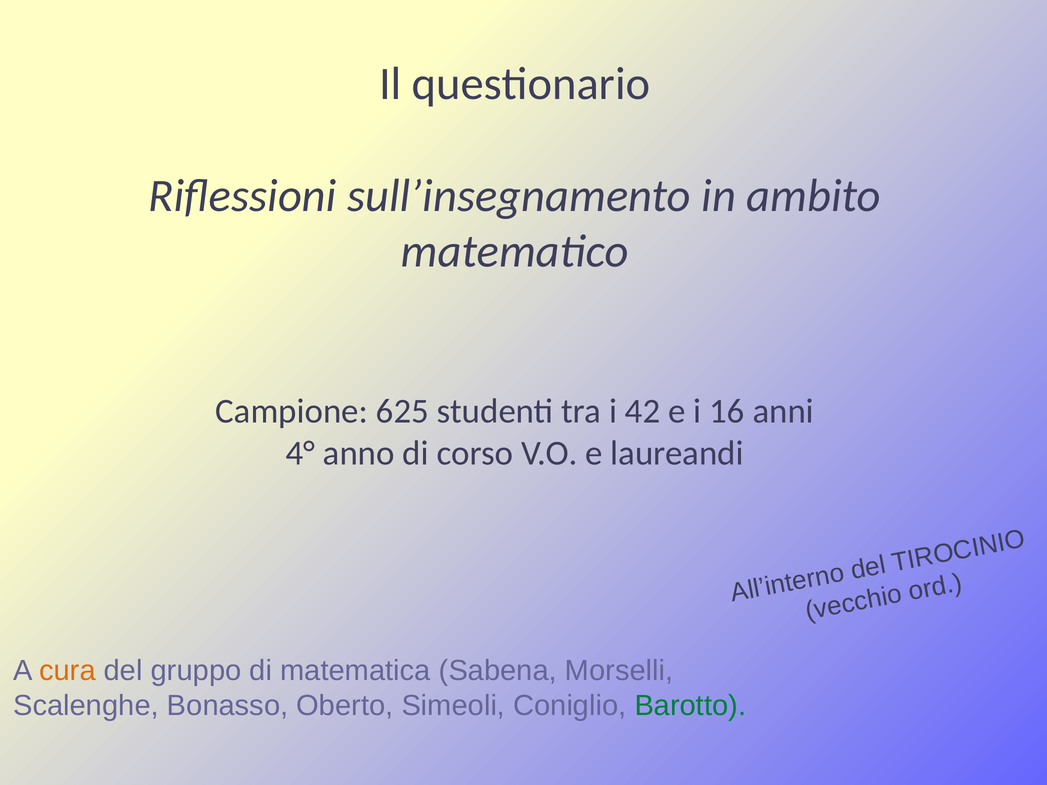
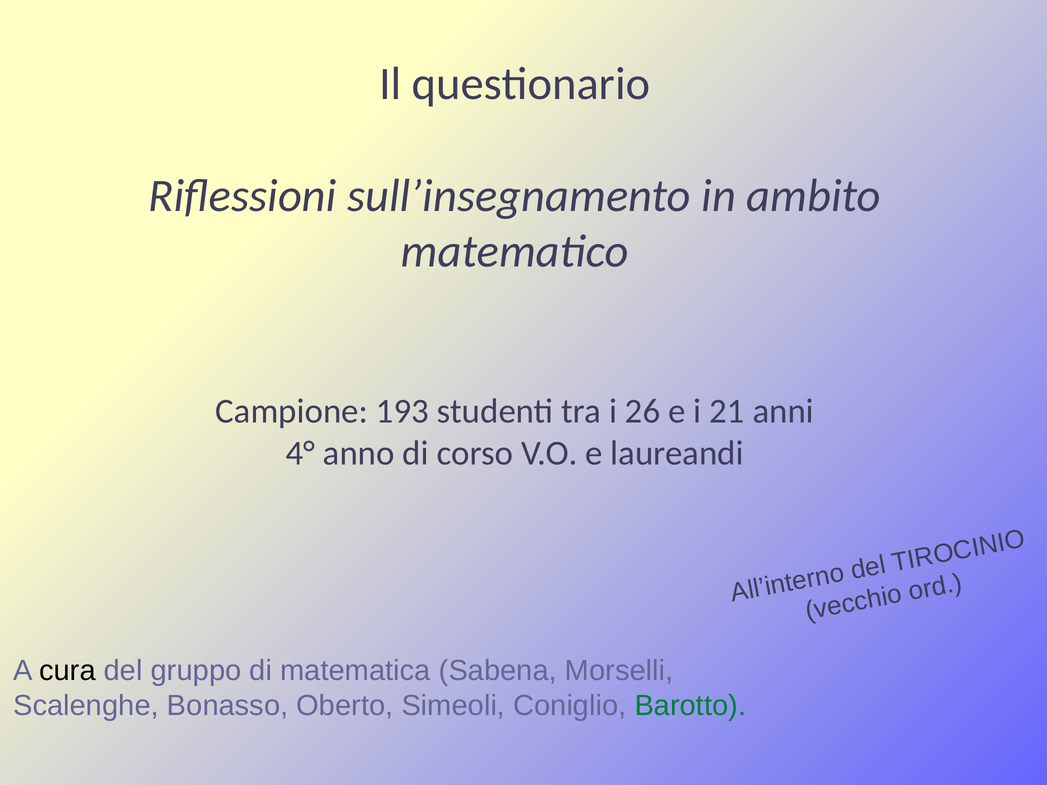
625: 625 -> 193 (402, 411)
42: 42 -> 26 (643, 411)
16: 16 -> 21 (727, 411)
cura colour: orange -> black (67, 671)
